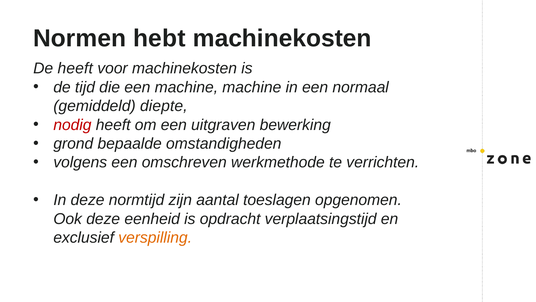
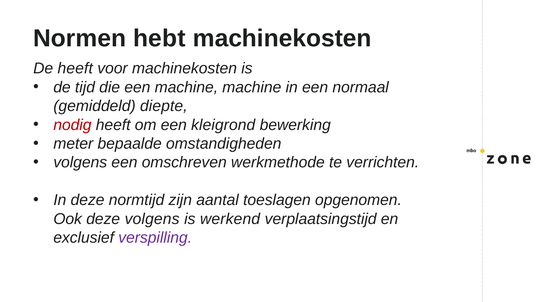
uitgraven: uitgraven -> kleigrond (223, 125)
grond: grond -> meter (73, 143)
deze eenheid: eenheid -> volgens (152, 219)
opdracht: opdracht -> werkend (230, 219)
verspilling colour: orange -> purple (155, 237)
